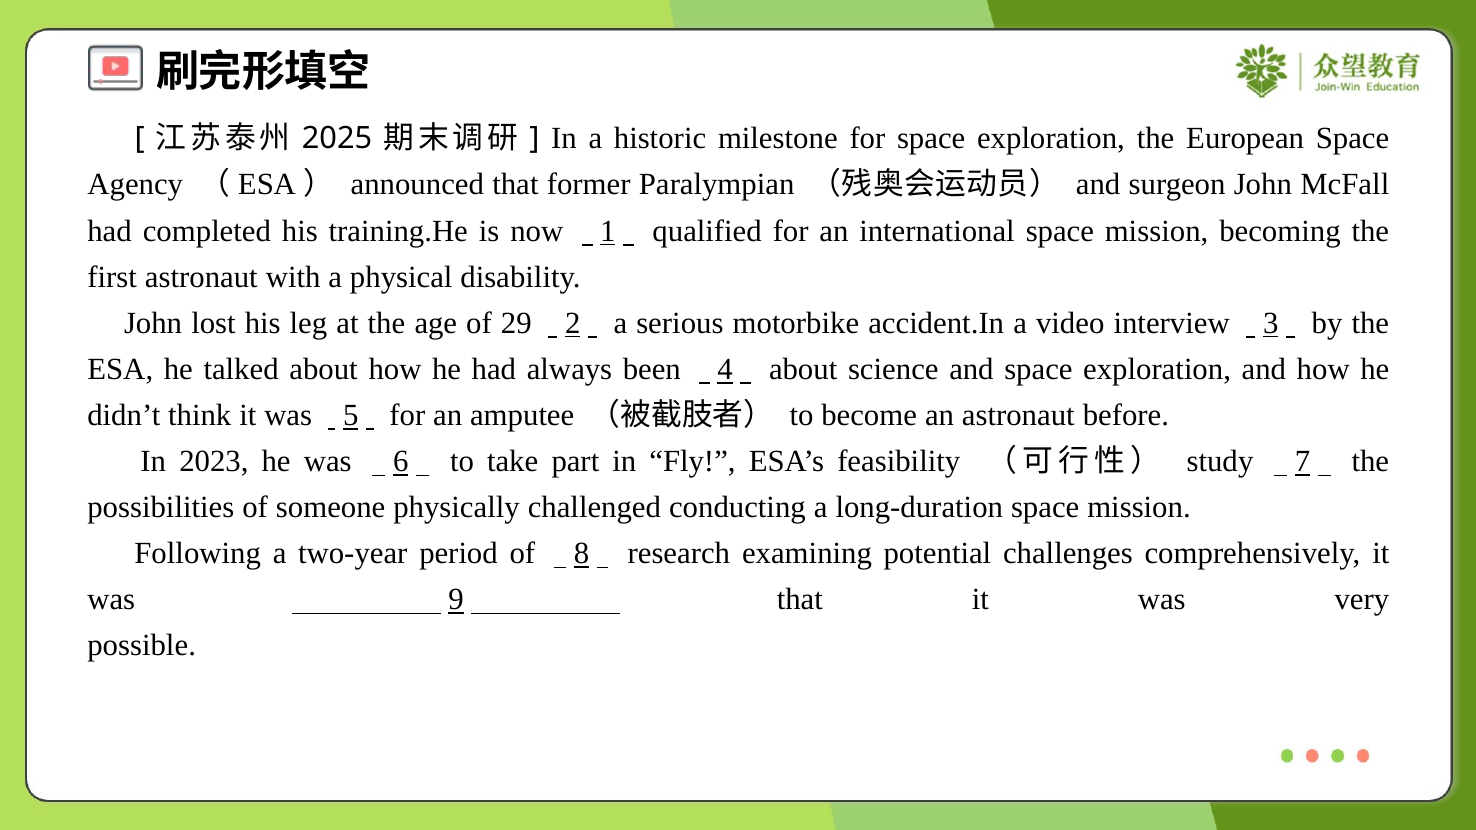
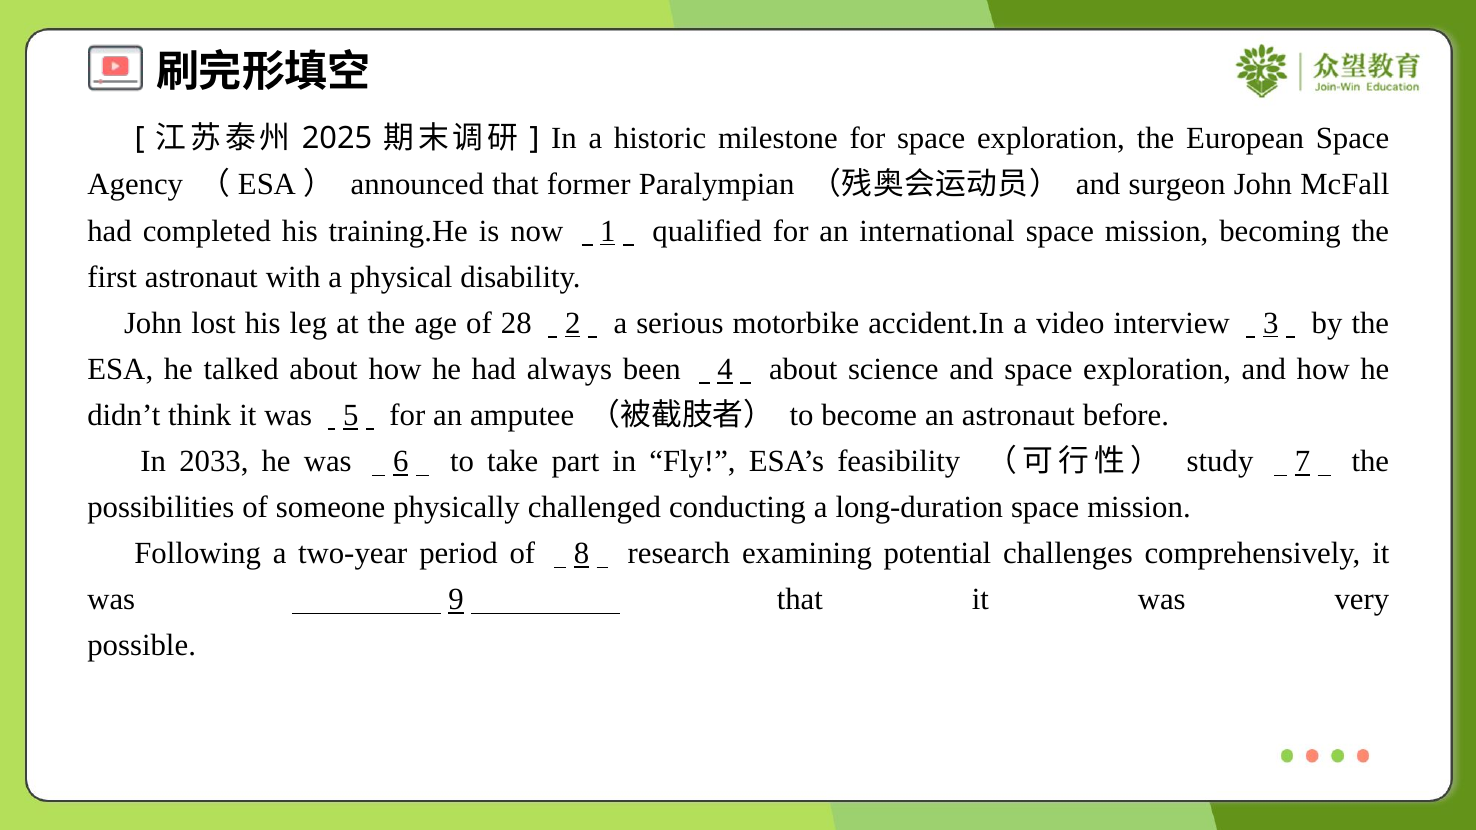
29: 29 -> 28 (516, 323)
2023: 2023 -> 2033 (214, 461)
